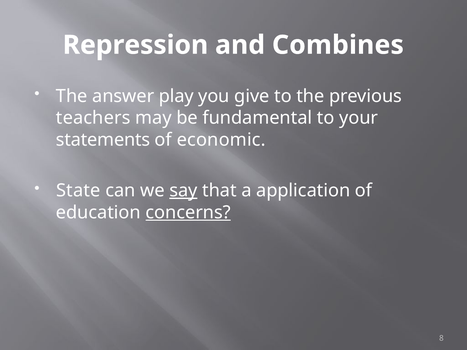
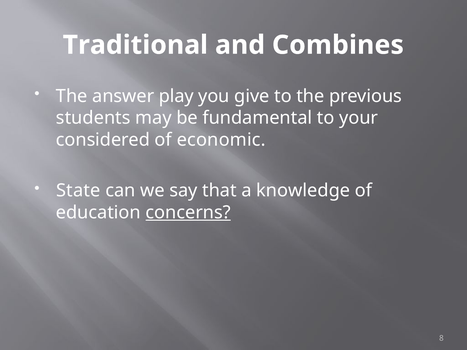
Repression: Repression -> Traditional (135, 45)
teachers: teachers -> students (93, 118)
statements: statements -> considered (103, 140)
say underline: present -> none (183, 191)
application: application -> knowledge (303, 191)
